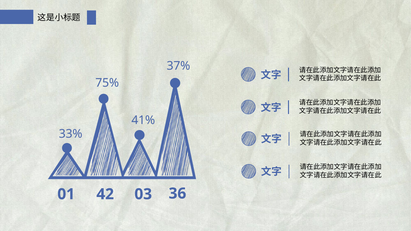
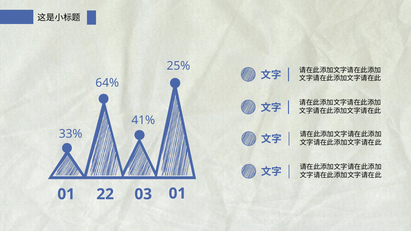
37%: 37% -> 25% (178, 66)
75%: 75% -> 64% (107, 83)
42: 42 -> 22 (105, 194)
03 36: 36 -> 01 (177, 194)
